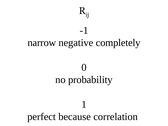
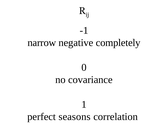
probability: probability -> covariance (90, 80)
because: because -> seasons (75, 117)
